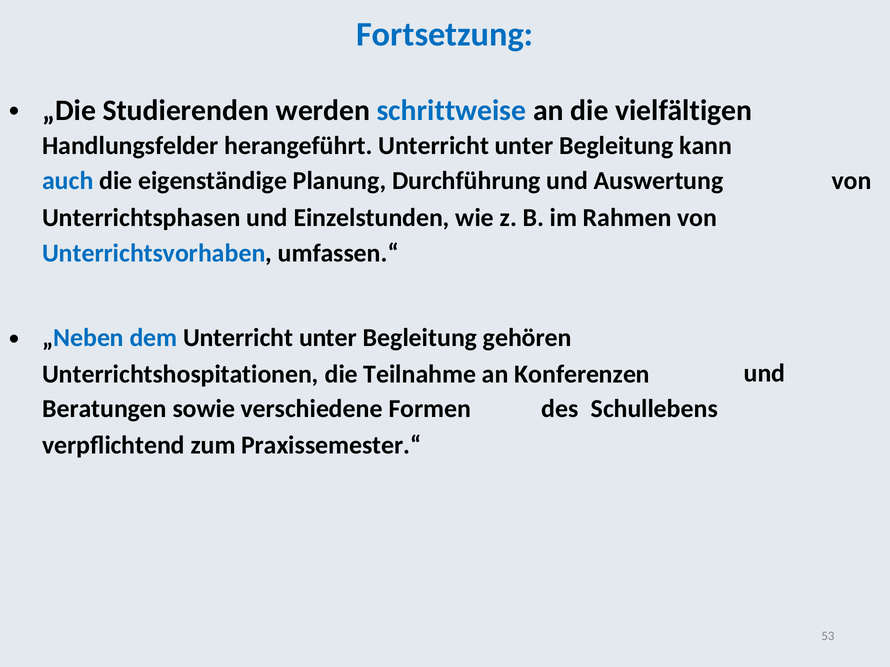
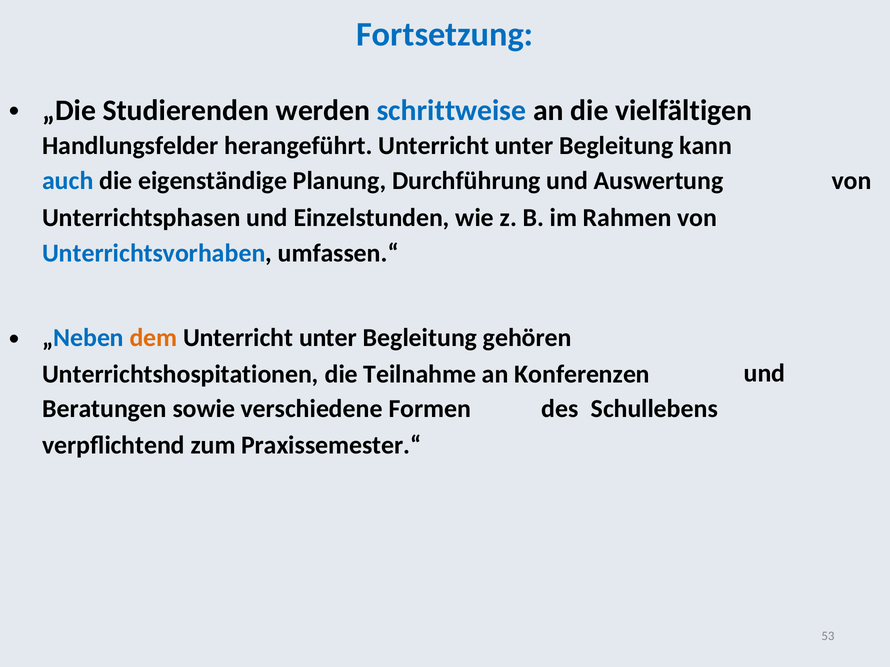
dem colour: blue -> orange (154, 338)
